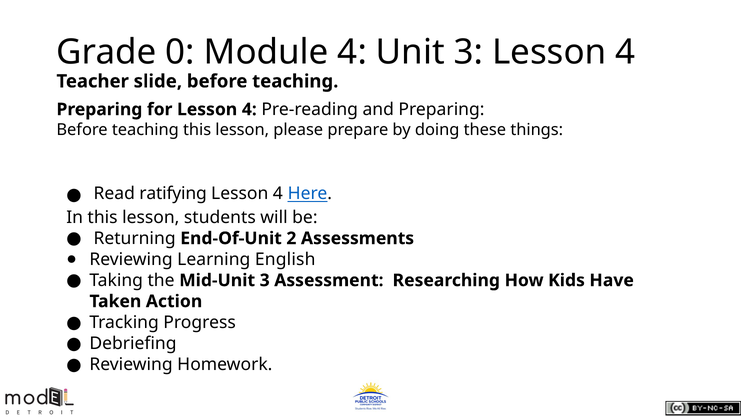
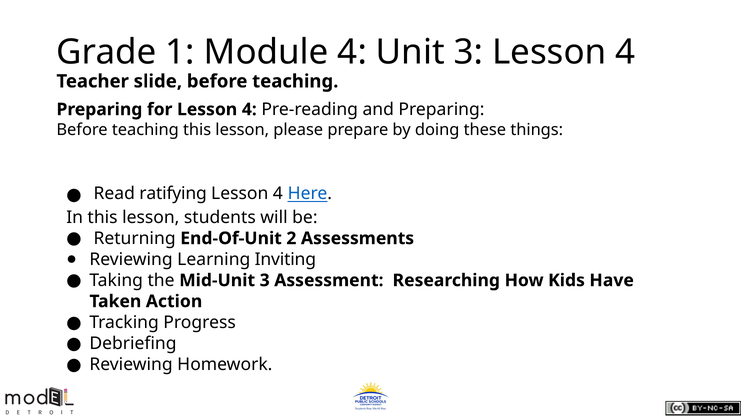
0: 0 -> 1 (180, 52)
English: English -> Inviting (285, 259)
